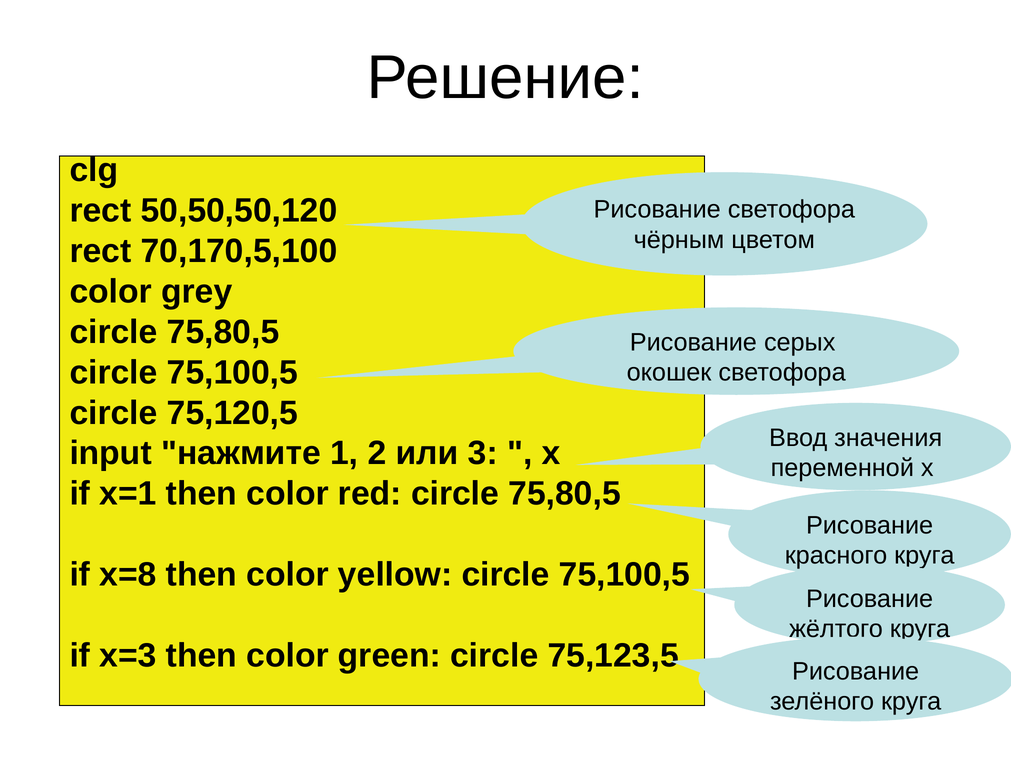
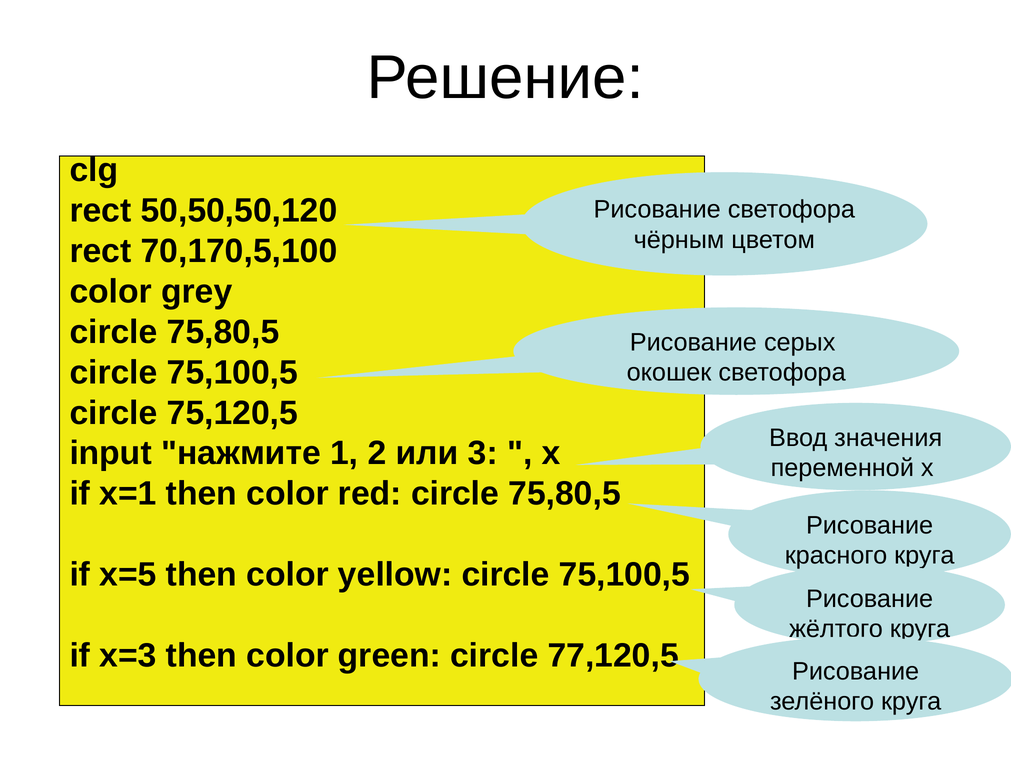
x=8: x=8 -> x=5 (128, 575)
75,123,5: 75,123,5 -> 77,120,5 (613, 656)
